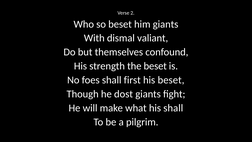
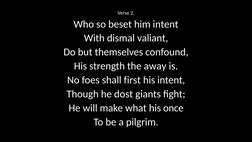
him giants: giants -> intent (166, 24)
the beset: beset -> away (155, 66)
his beset: beset -> intent (171, 80)
his shall: shall -> once (173, 108)
